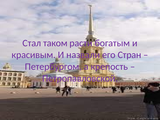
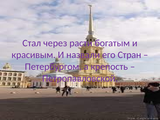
таком: таком -> через (55, 43)
